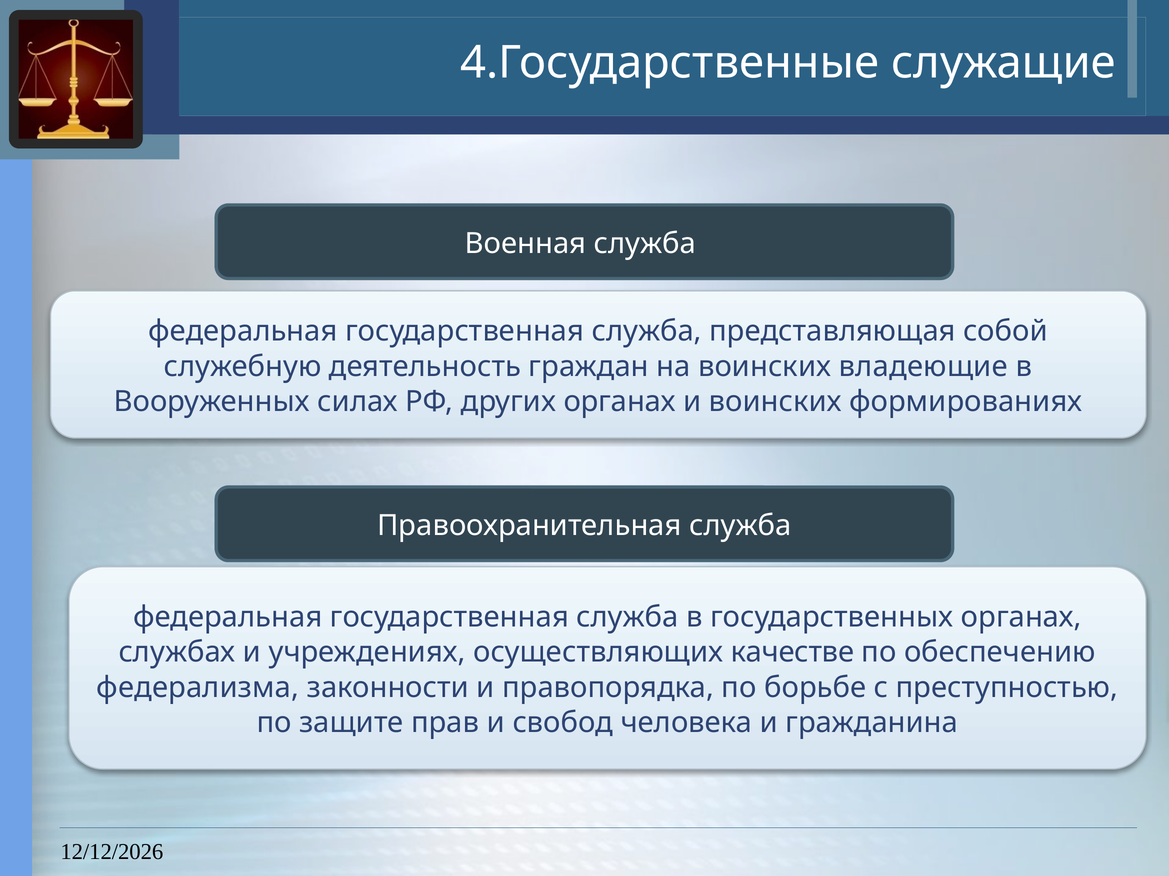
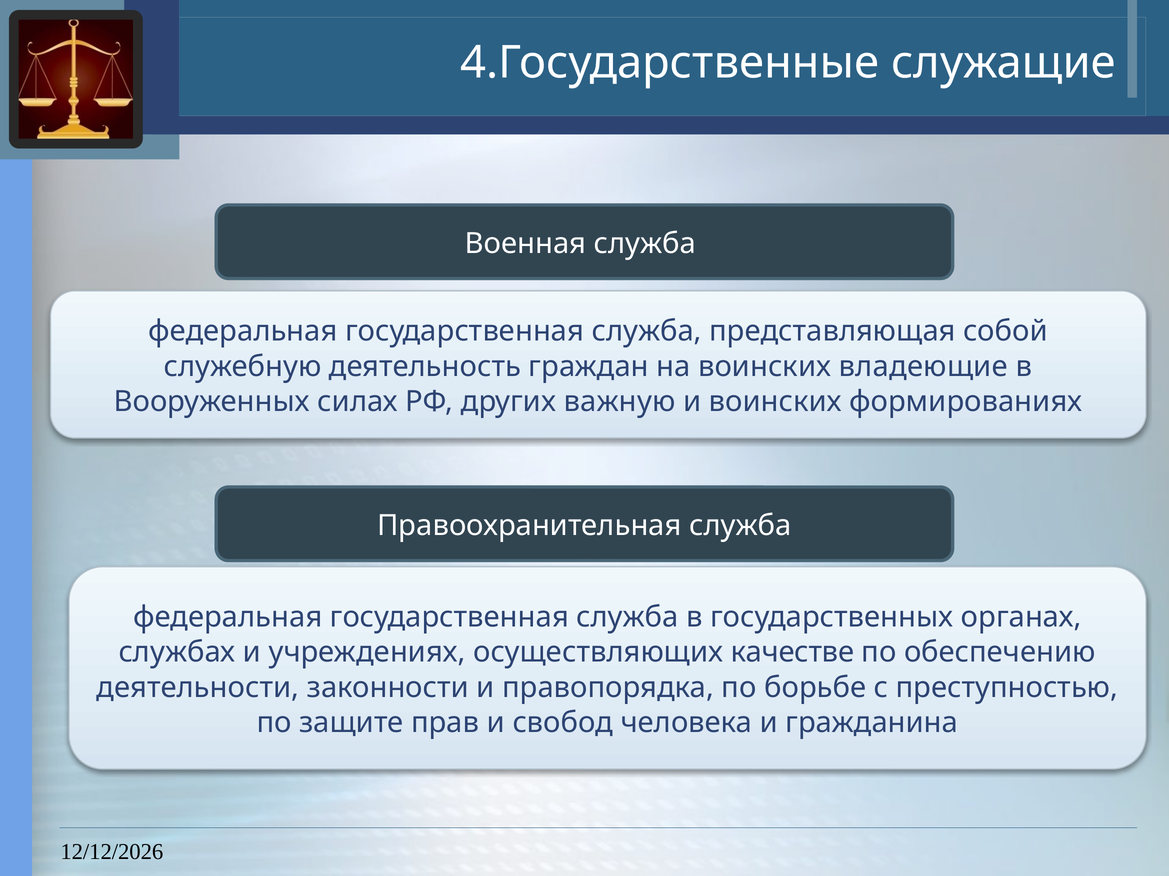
других органах: органах -> важную (620, 402)
федерализма: федерализма -> деятельности (198, 688)
